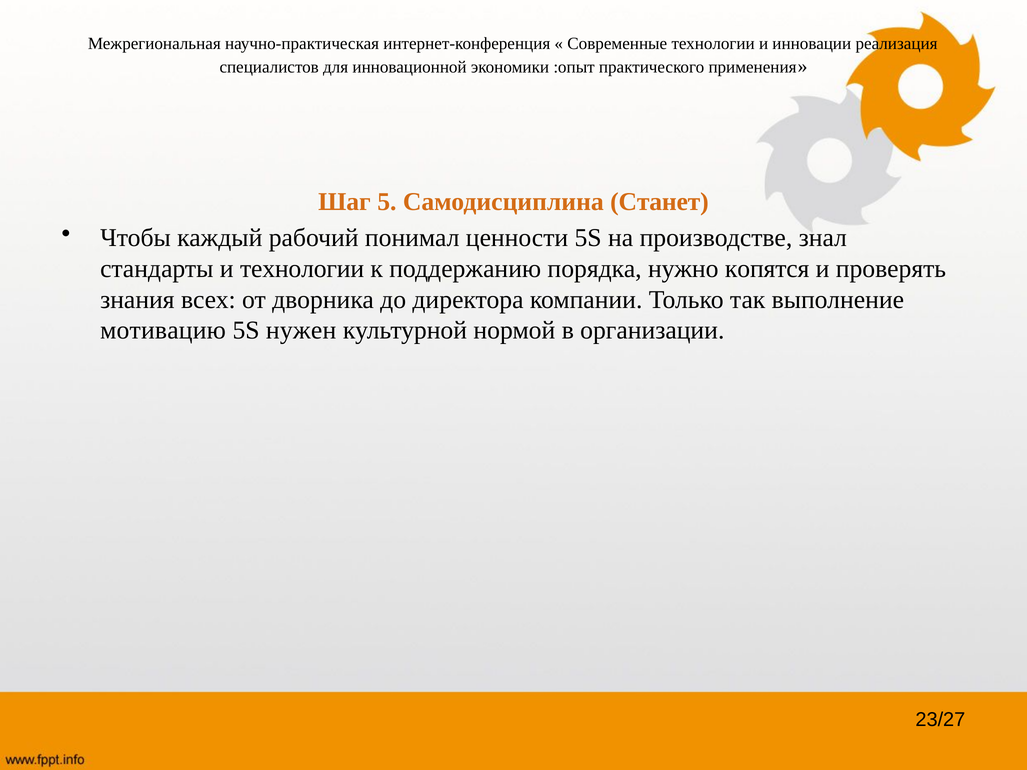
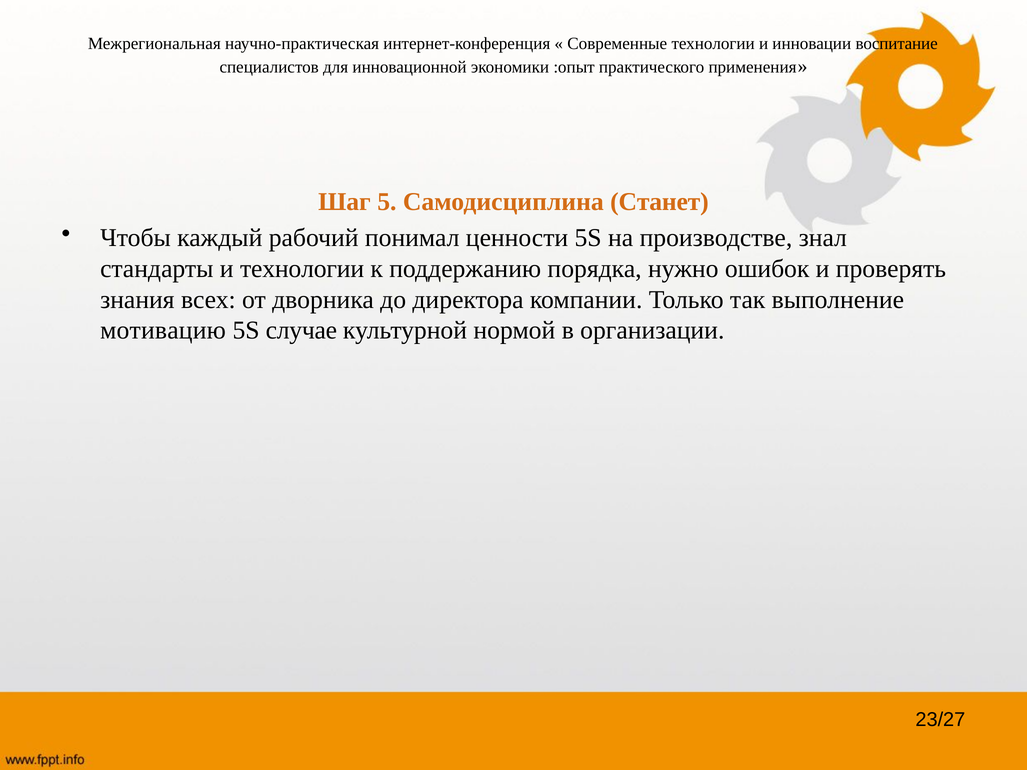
реализация: реализация -> воспитание (897, 43)
копятся: копятся -> ошибок (767, 269)
нужен: нужен -> случае (301, 330)
